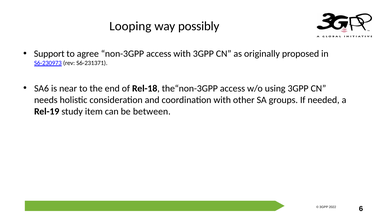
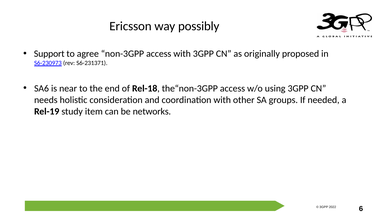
Looping: Looping -> Ericsson (130, 26)
between: between -> networks (152, 112)
